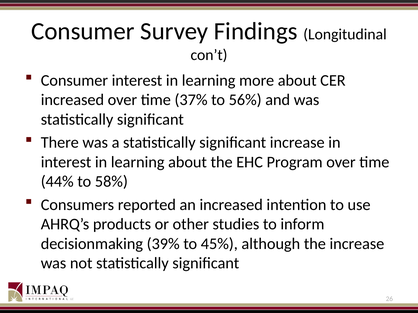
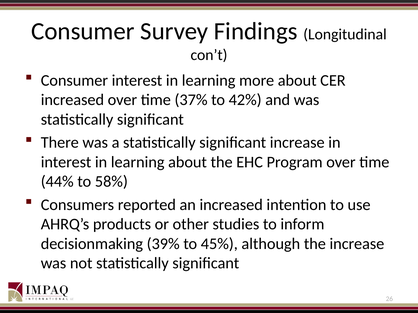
56%: 56% -> 42% (245, 100)
